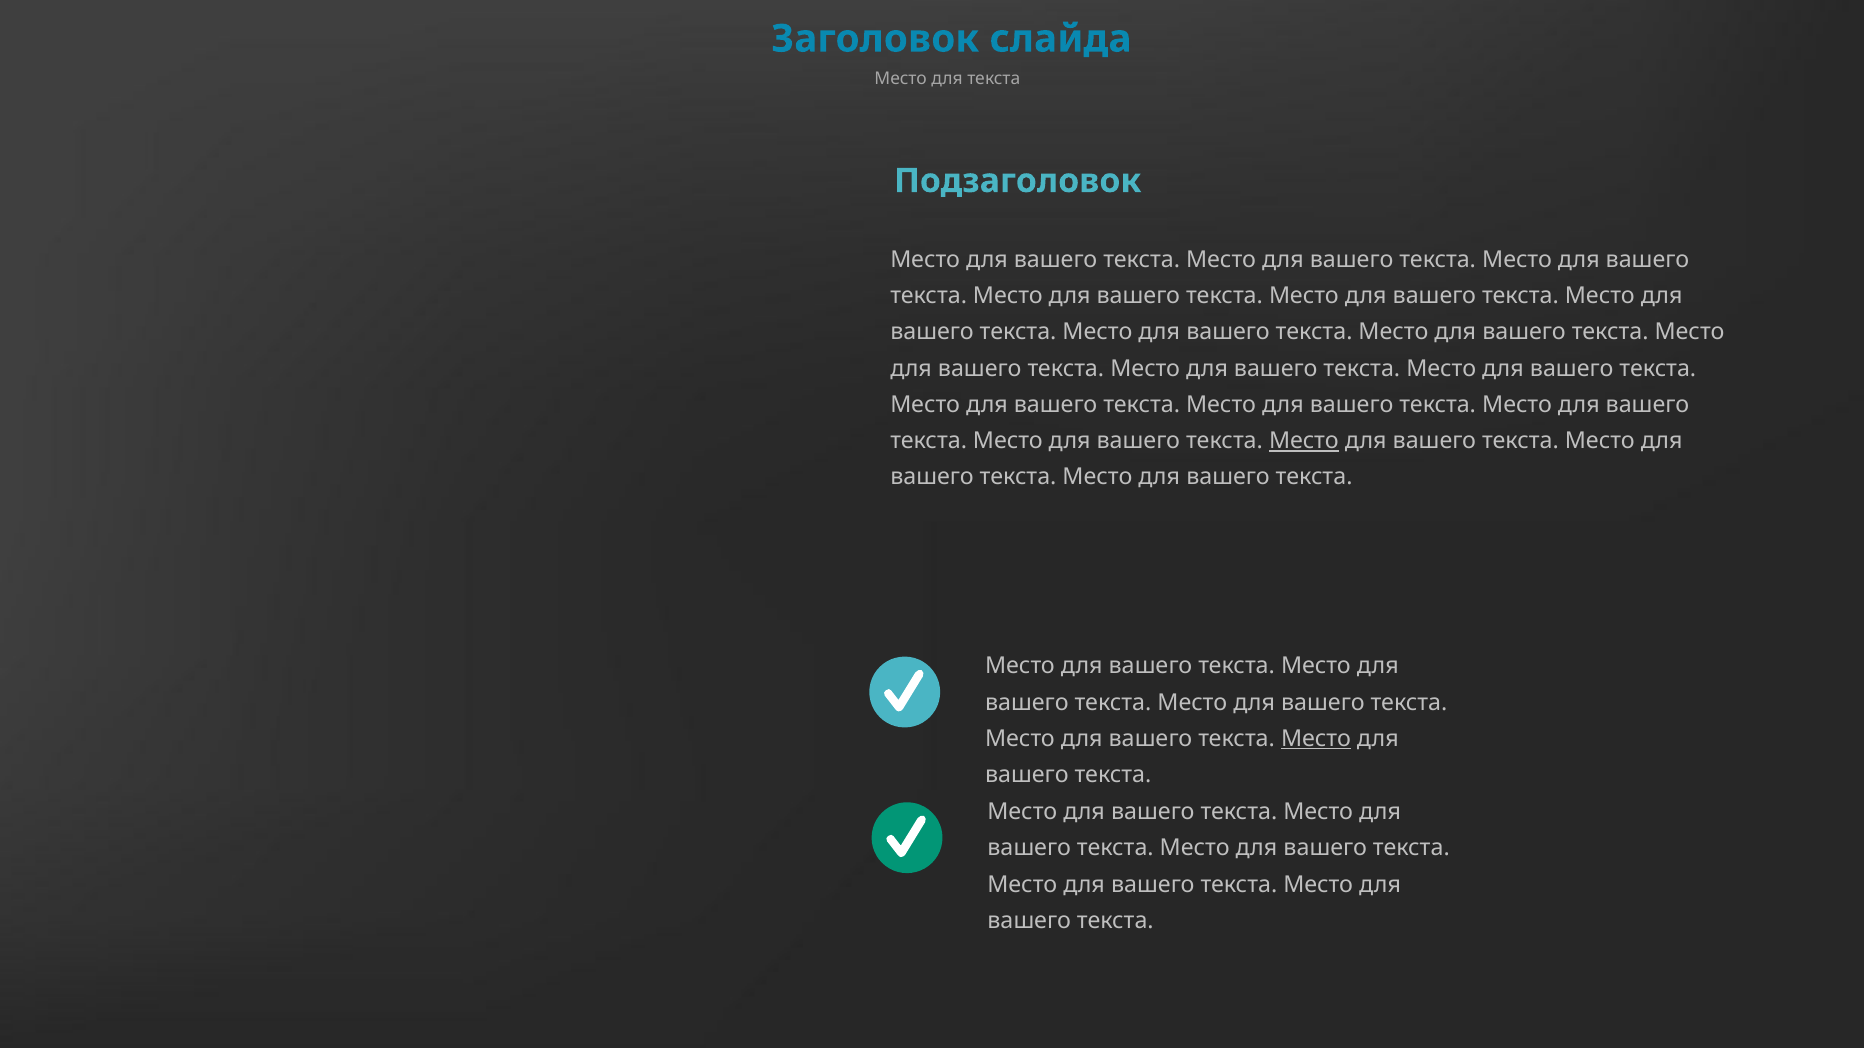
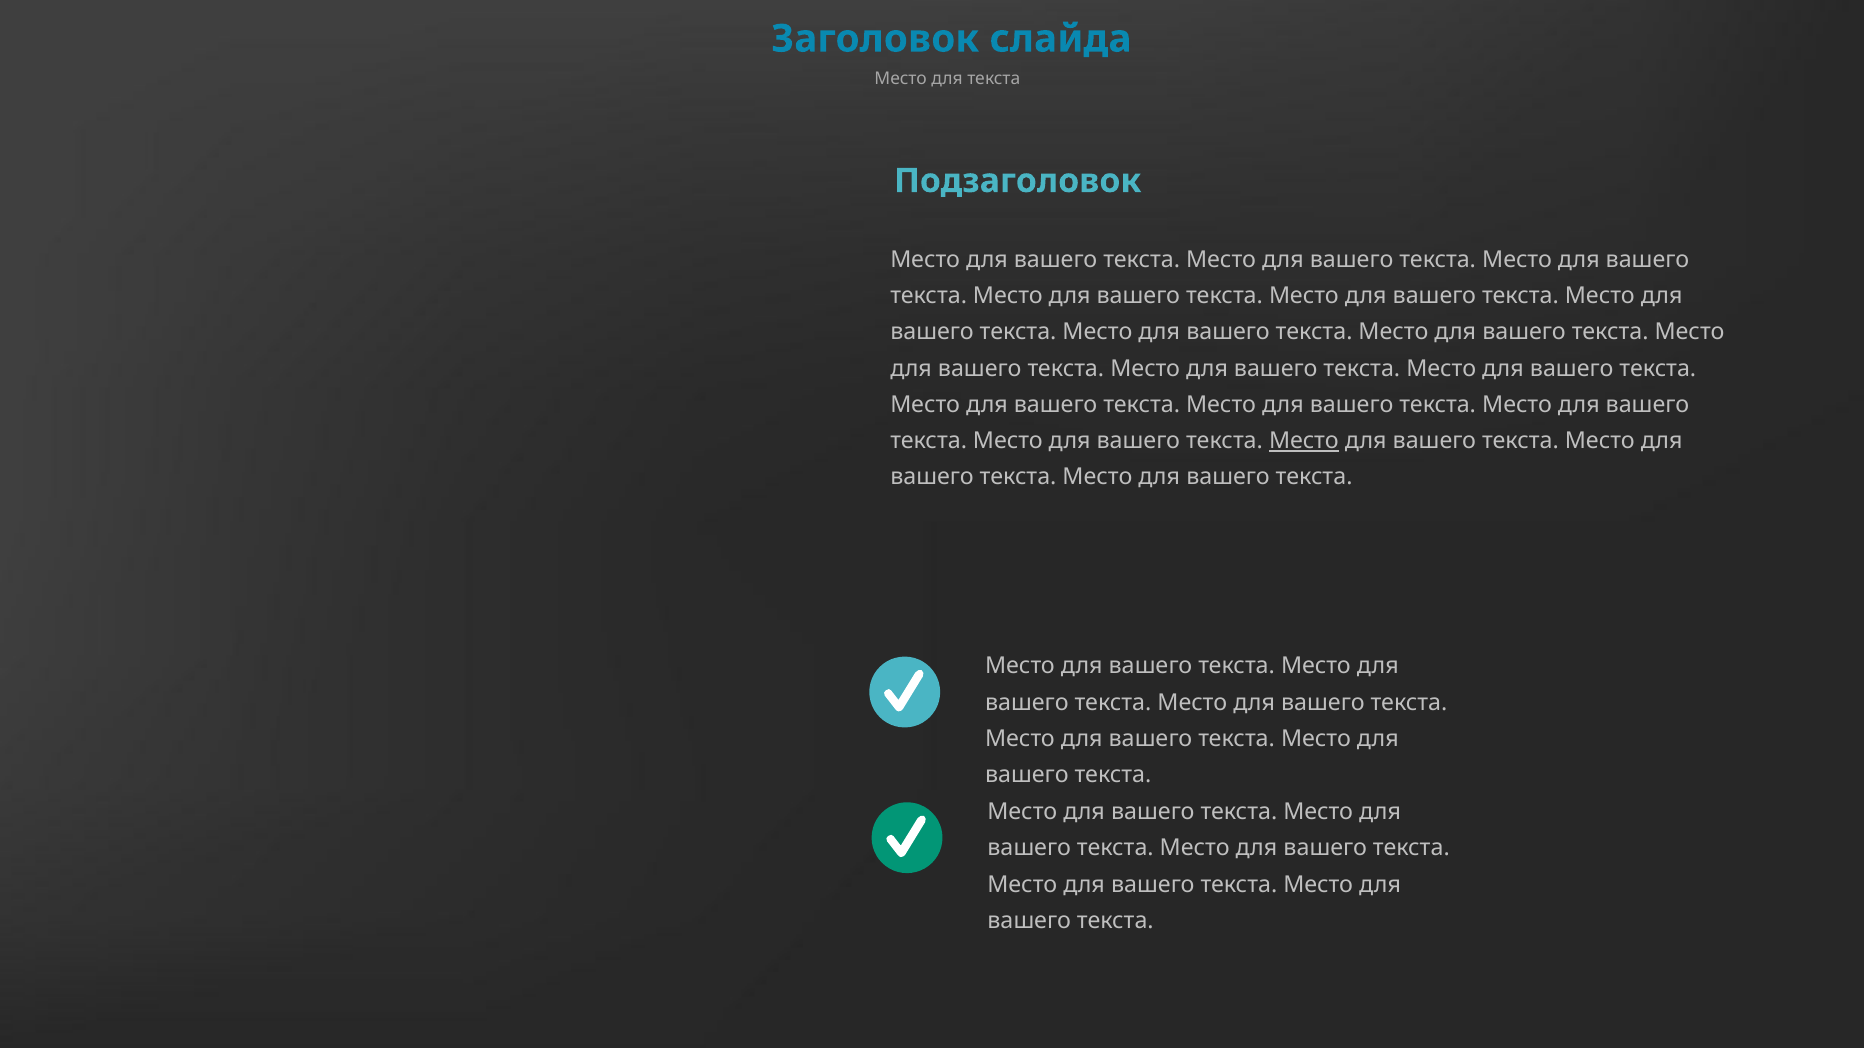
Место underline: present -> none (1316, 739)
